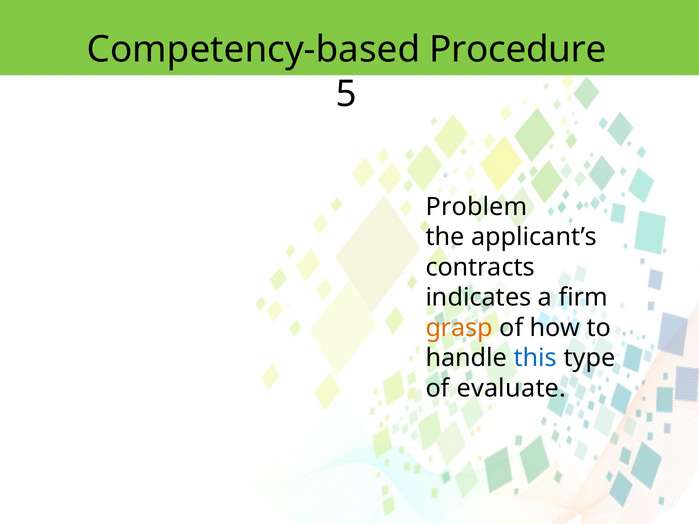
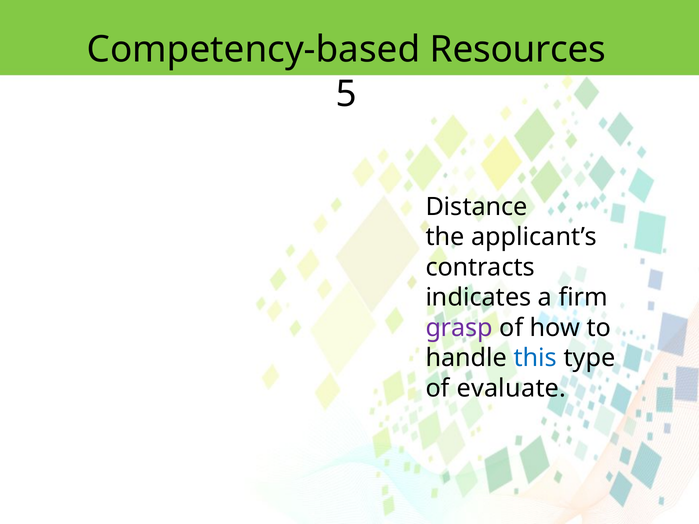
Procedure: Procedure -> Resources (518, 50)
Problem: Problem -> Distance (477, 207)
grasp colour: orange -> purple (459, 328)
